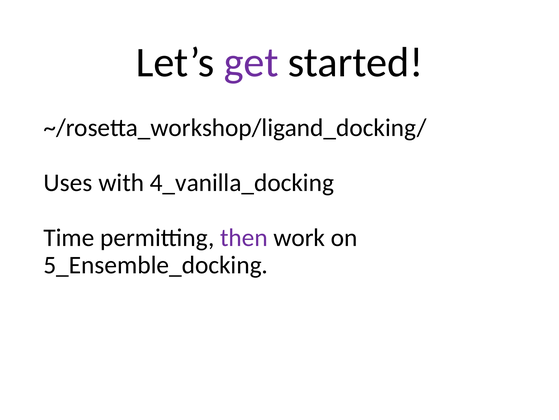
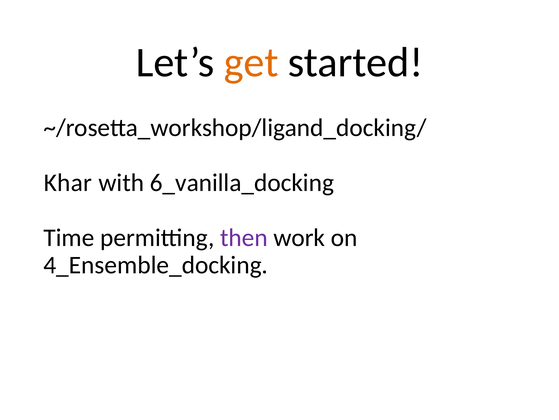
get colour: purple -> orange (251, 63)
Uses: Uses -> Khar (68, 182)
4_vanilla_docking: 4_vanilla_docking -> 6_vanilla_docking (242, 182)
5_Ensemble_docking: 5_Ensemble_docking -> 4_Ensemble_docking (156, 265)
